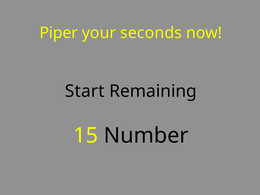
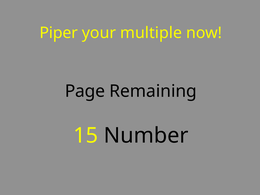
seconds: seconds -> multiple (151, 33)
Start: Start -> Page (85, 91)
